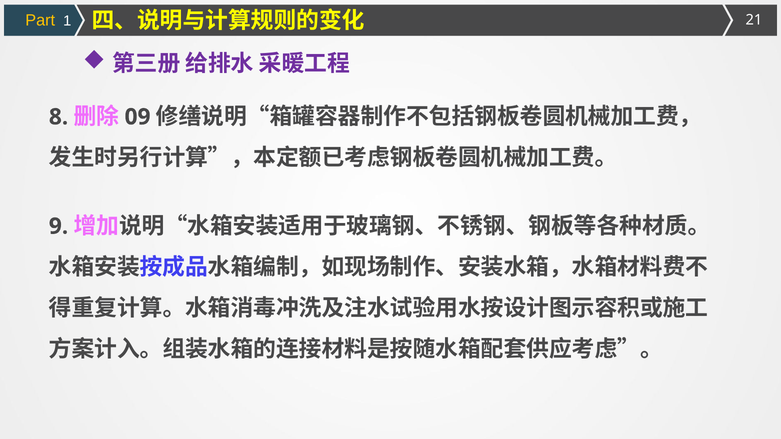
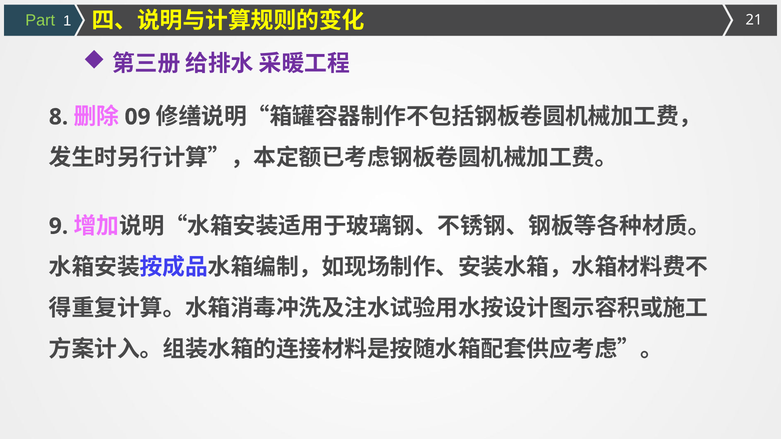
Part colour: yellow -> light green (40, 21)
